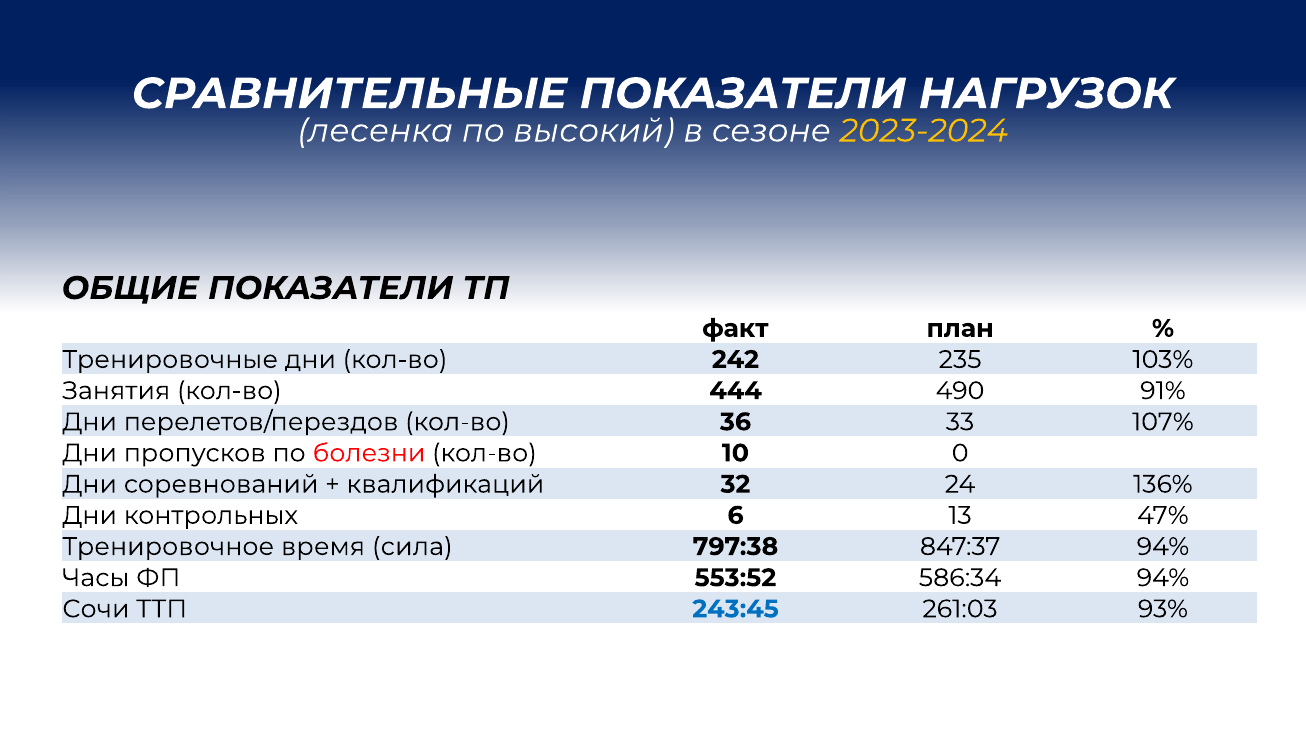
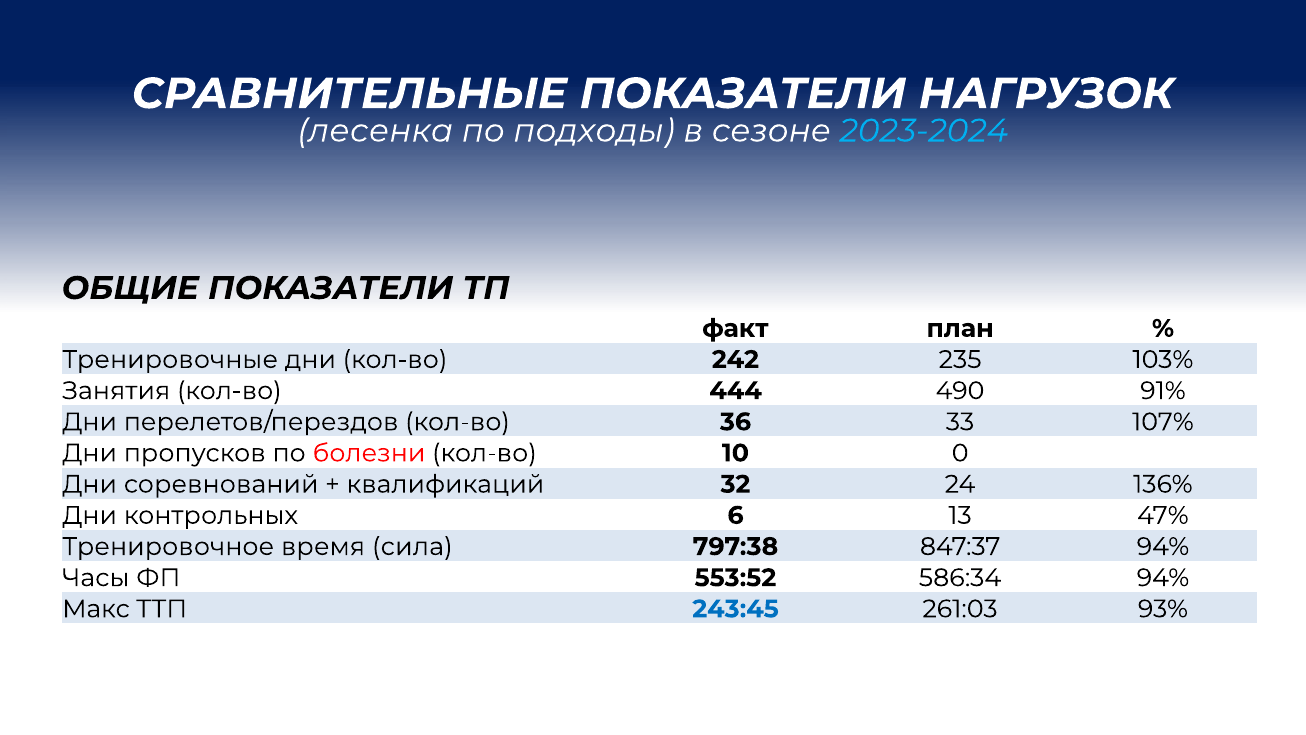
высокий: высокий -> подходы (594, 131)
2023-2024 colour: yellow -> light blue (924, 131)
Сочи: Сочи -> Макс (96, 609)
